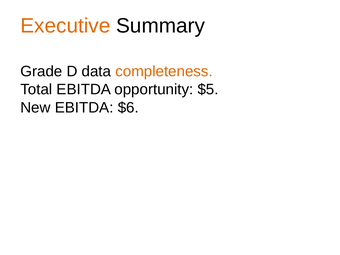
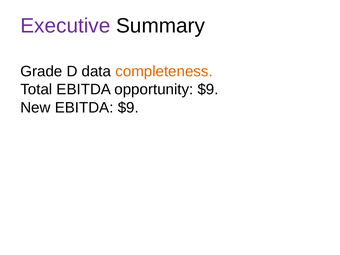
Executive colour: orange -> purple (65, 26)
opportunity $5: $5 -> $9 (208, 89)
EBITDA $6: $6 -> $9 (128, 108)
